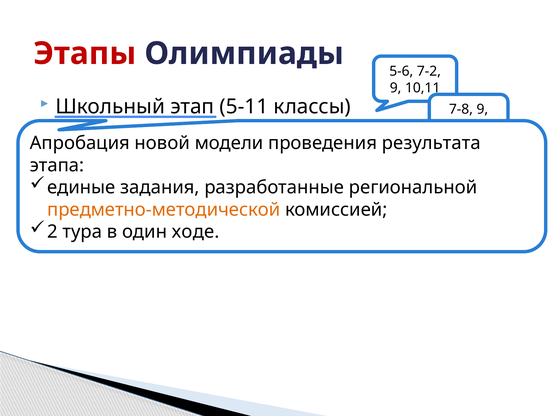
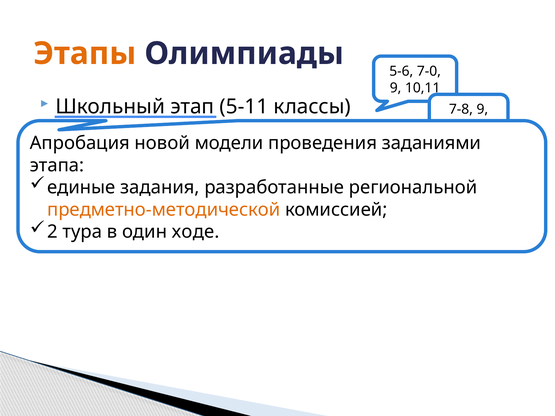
Этапы colour: red -> orange (85, 54)
7-2: 7-2 -> 7-0 (429, 71)
результата: результата -> заданиями (431, 143)
